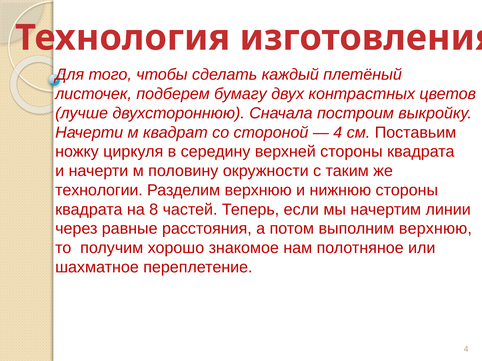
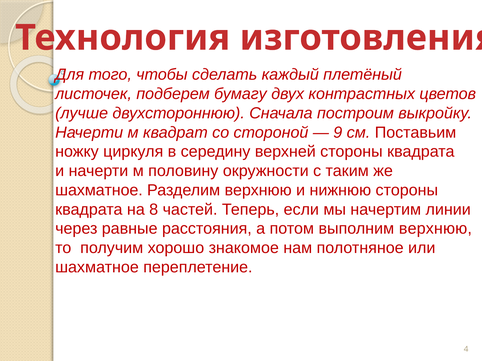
4: 4 -> 9 (338, 133)
технологии: технологии -> шахматное (99, 190)
